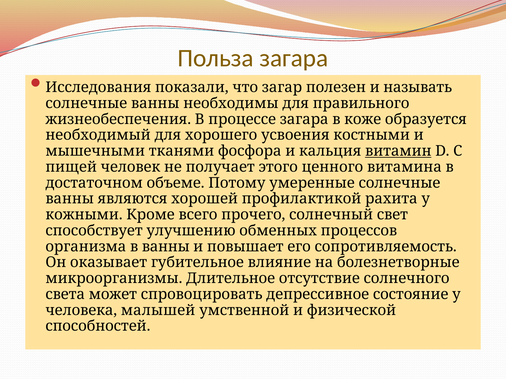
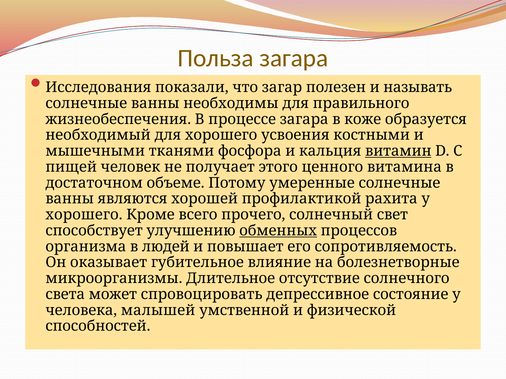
кожными: кожными -> хорошего (84, 215)
обменных underline: none -> present (278, 231)
в ванны: ванны -> людей (166, 247)
